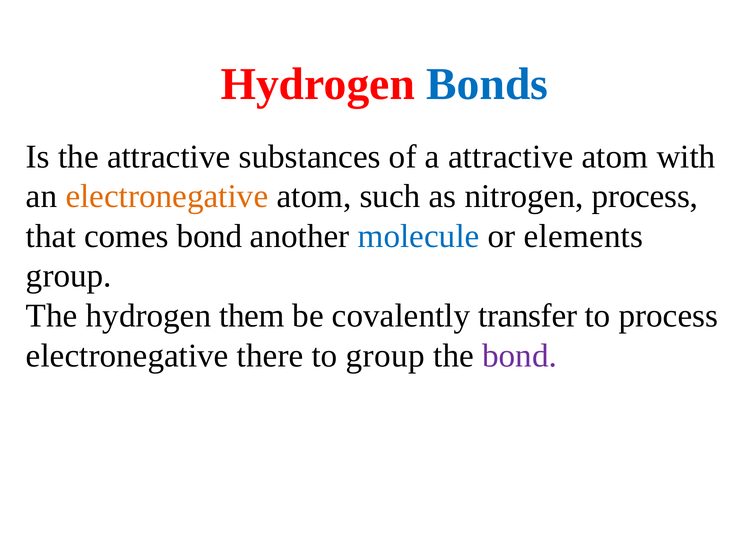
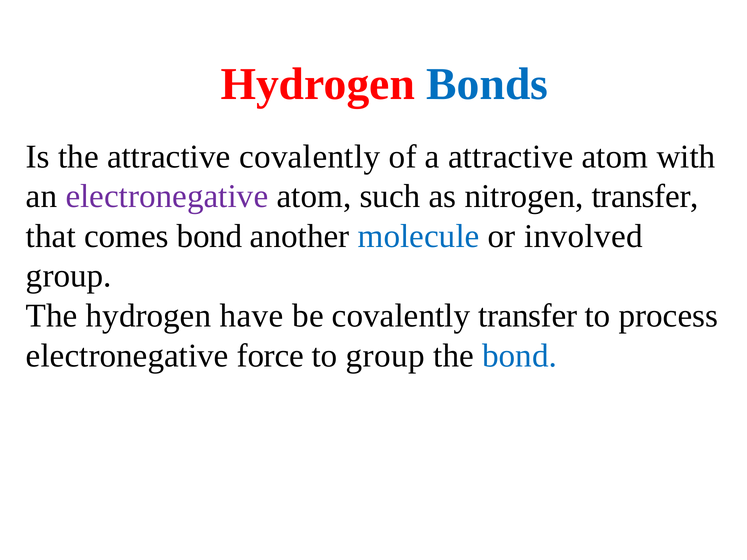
attractive substances: substances -> covalently (310, 157)
electronegative colour: orange -> purple (167, 196)
nitrogen process: process -> transfer (645, 196)
elements: elements -> involved (583, 236)
them: them -> have (252, 316)
there: there -> force (270, 356)
bond colour: purple -> blue (520, 356)
